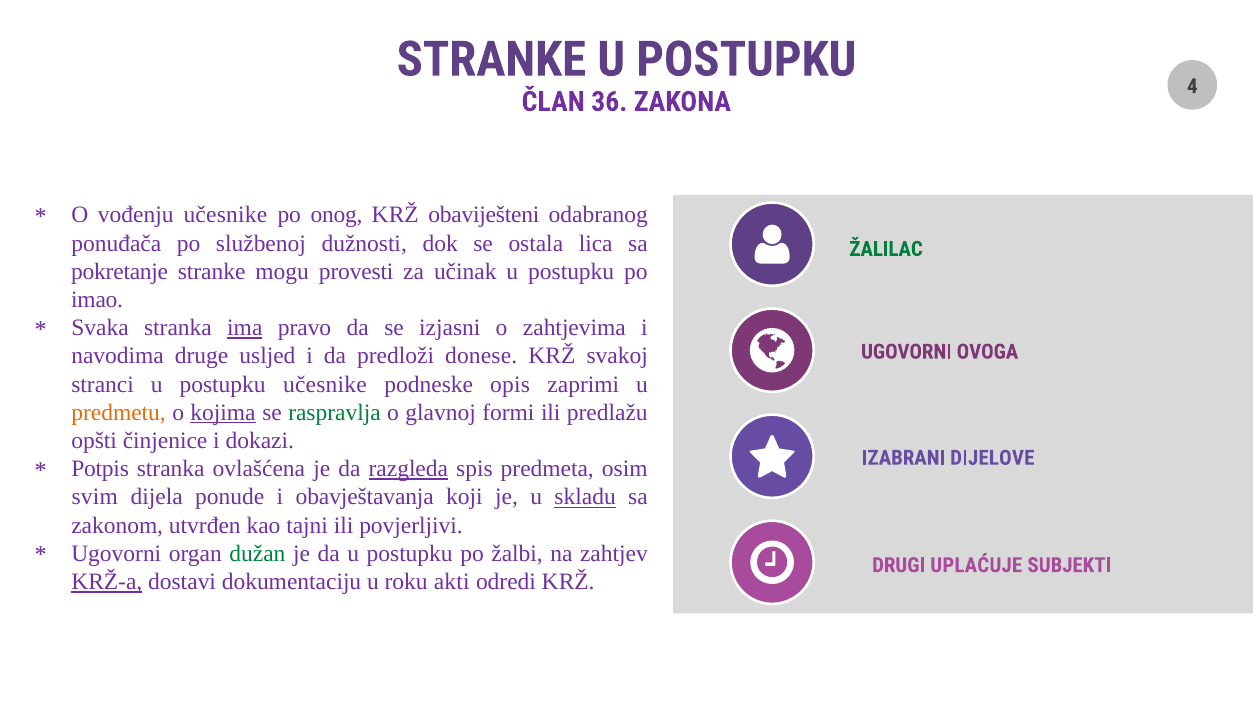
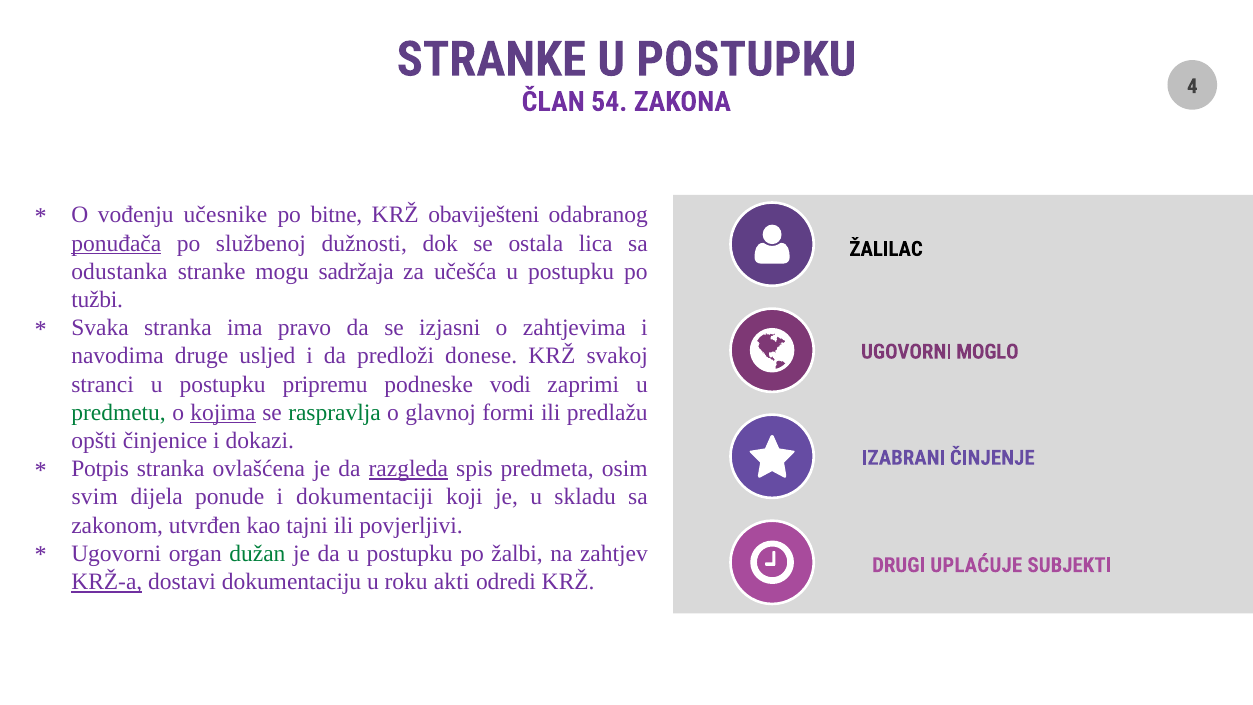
36: 36 -> 54 (609, 102)
onog: onog -> bitne (336, 215)
ponuđača underline: none -> present (116, 243)
ŽALILAC colour: green -> black (886, 249)
pokretanje: pokretanje -> odustanka (119, 271)
provesti: provesti -> sadržaja (356, 271)
učinak: učinak -> učešća (465, 271)
imao: imao -> tužbi (97, 300)
ima underline: present -> none (245, 328)
OVOGA: OVOGA -> MOGLO (987, 352)
postupku učesnike: učesnike -> pripremu (325, 384)
opis: opis -> vodi (510, 384)
predmetu colour: orange -> green (119, 412)
DIJELOVE: DIJELOVE -> ČINJENJE (992, 458)
obavještavanja: obavještavanja -> dokumentaciji (365, 497)
skladu underline: present -> none (585, 497)
